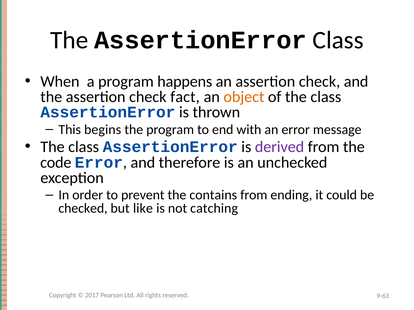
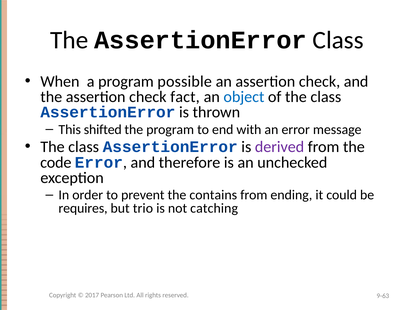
happens: happens -> possible (185, 82)
object colour: orange -> blue (244, 97)
begins: begins -> shifted (103, 130)
checked: checked -> requires (83, 209)
like: like -> trio (143, 209)
